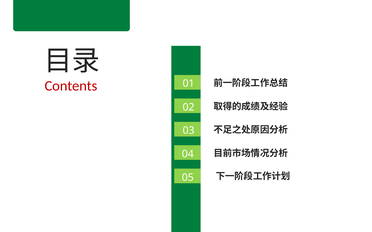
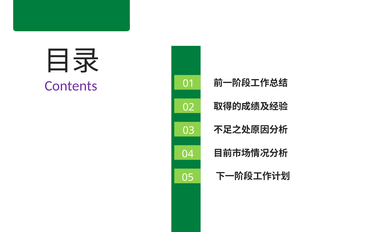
Contents colour: red -> purple (71, 86)
